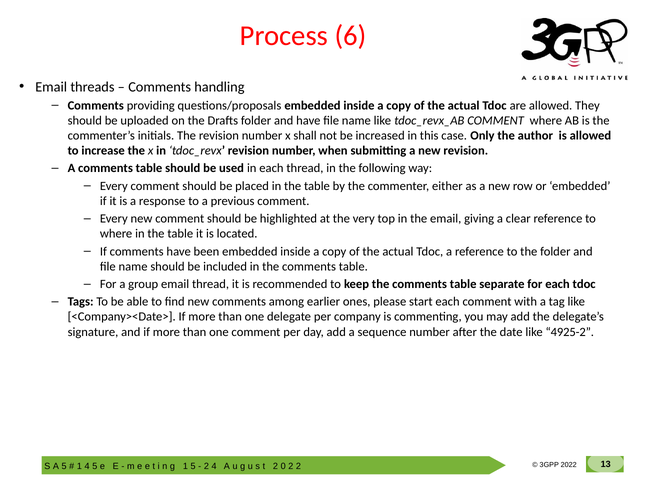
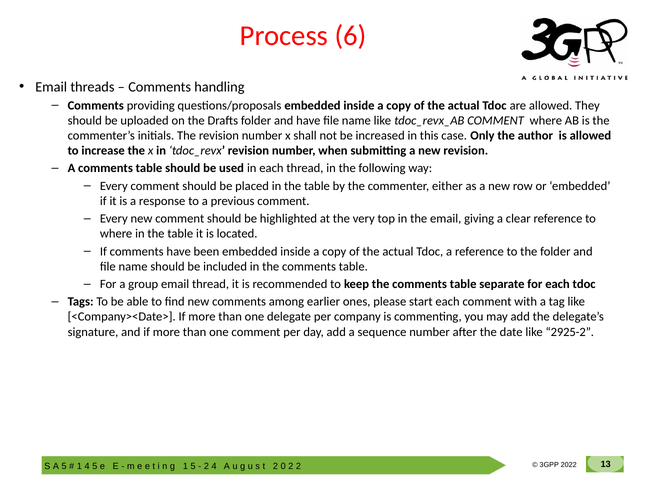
4925-2: 4925-2 -> 2925-2 (570, 332)
